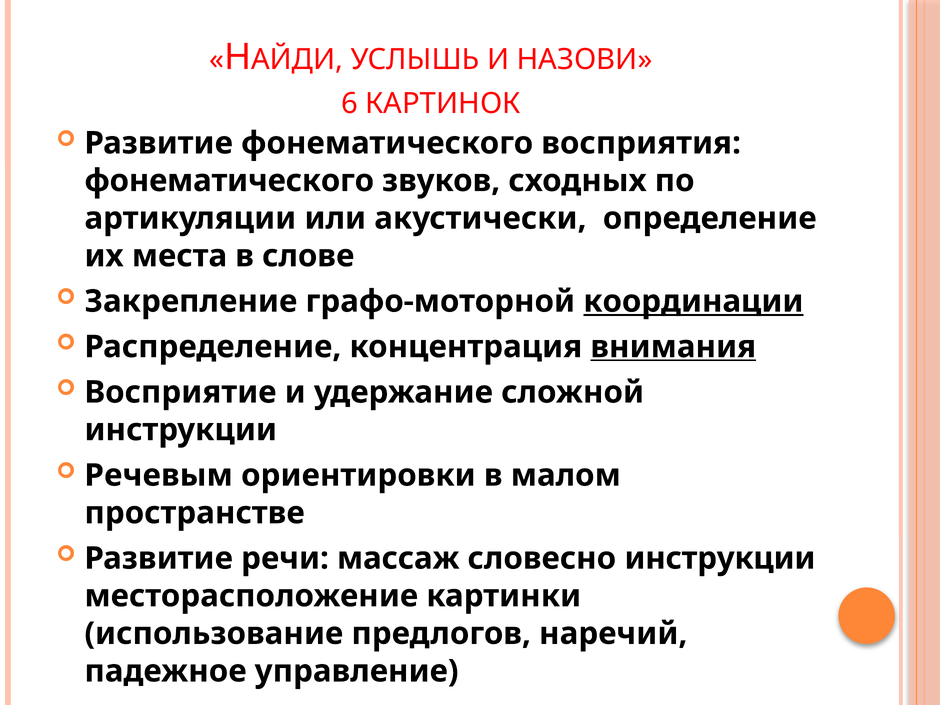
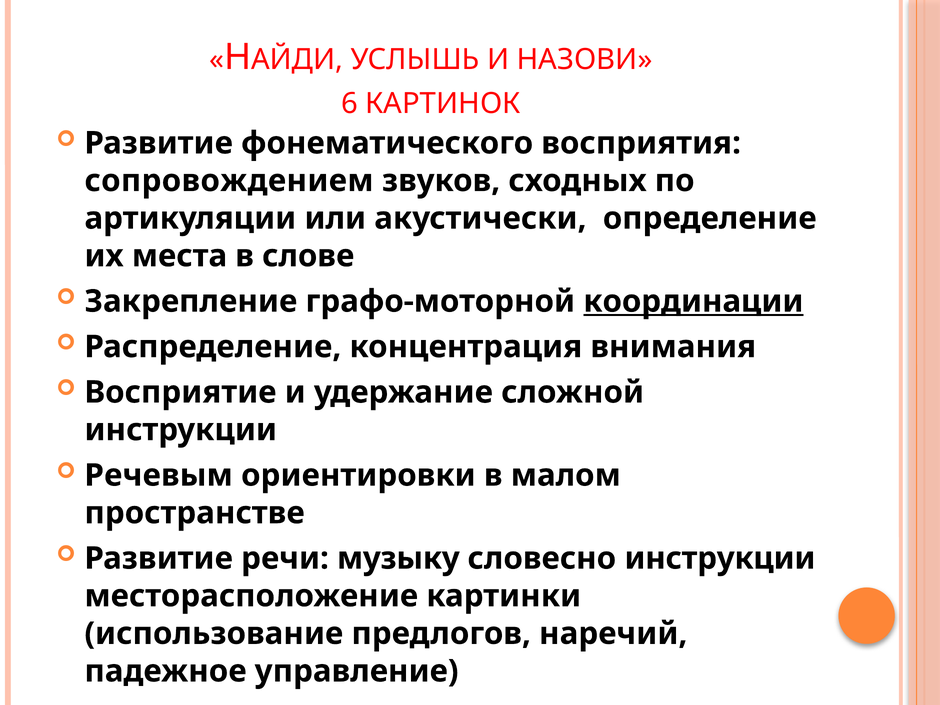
фонематического: фонематического -> сопровождением (229, 181)
внимания underline: present -> none (673, 347)
массаж: массаж -> музыку (398, 558)
